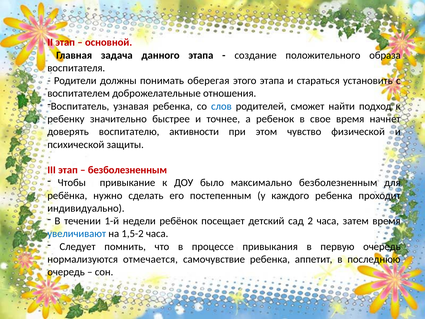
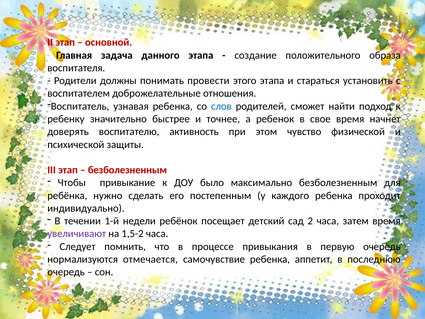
оберегая: оберегая -> провести (208, 81)
активности: активности -> активность (194, 132)
увеличивают colour: blue -> purple (77, 234)
